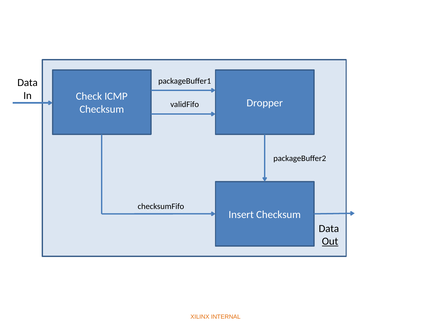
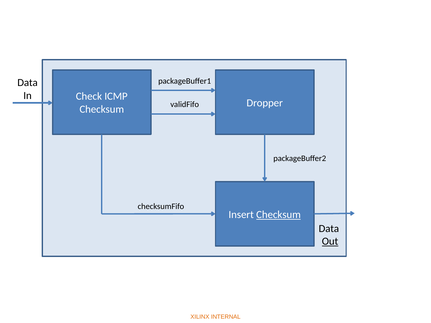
Checksum underline: none -> present (279, 215)
